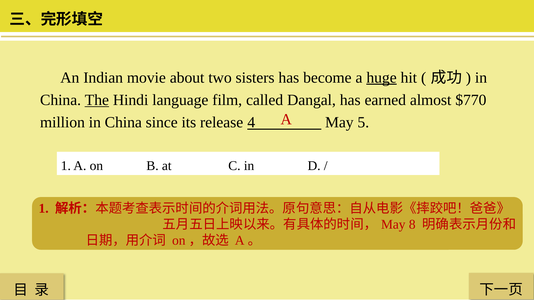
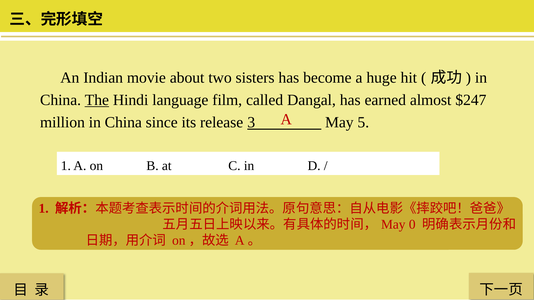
huge underline: present -> none (382, 78)
$770: $770 -> $247 (471, 100)
4: 4 -> 3 (251, 123)
8: 8 -> 0 (412, 225)
